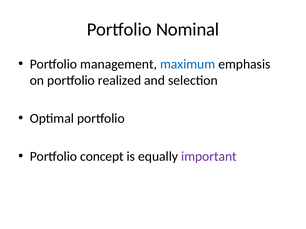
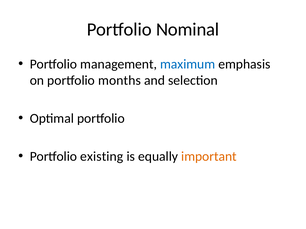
realized: realized -> months (119, 81)
concept: concept -> existing (102, 157)
important colour: purple -> orange (209, 157)
